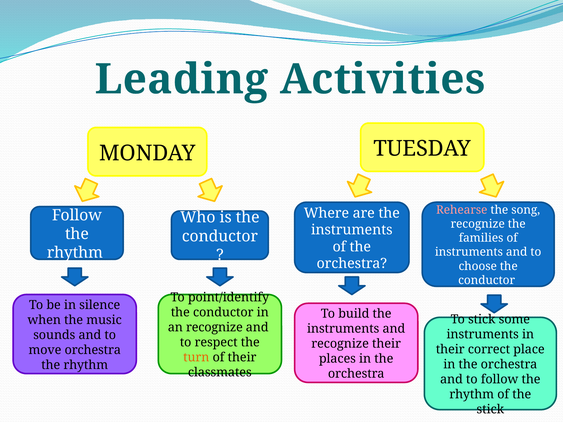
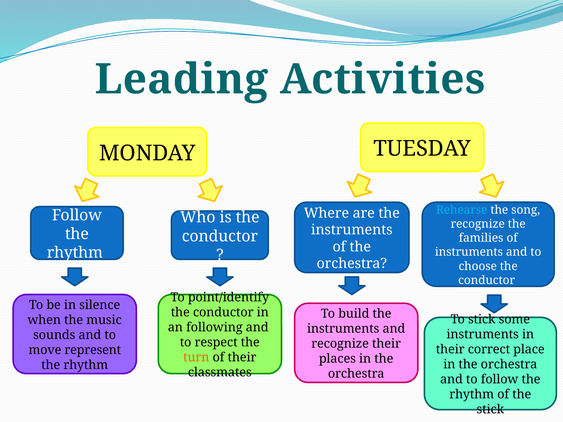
Rehearse colour: pink -> light blue (462, 210)
an recognize: recognize -> following (214, 328)
move orchestra: orchestra -> represent (93, 350)
